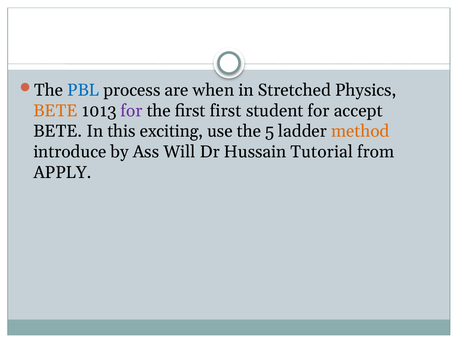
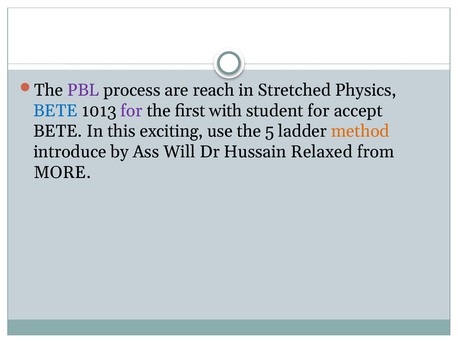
PBL colour: blue -> purple (83, 90)
when: when -> reach (214, 90)
BETE colour: orange -> blue (55, 111)
first first: first -> with (226, 111)
Tutorial: Tutorial -> Relaxed (322, 152)
APPLY: APPLY -> MORE (62, 173)
